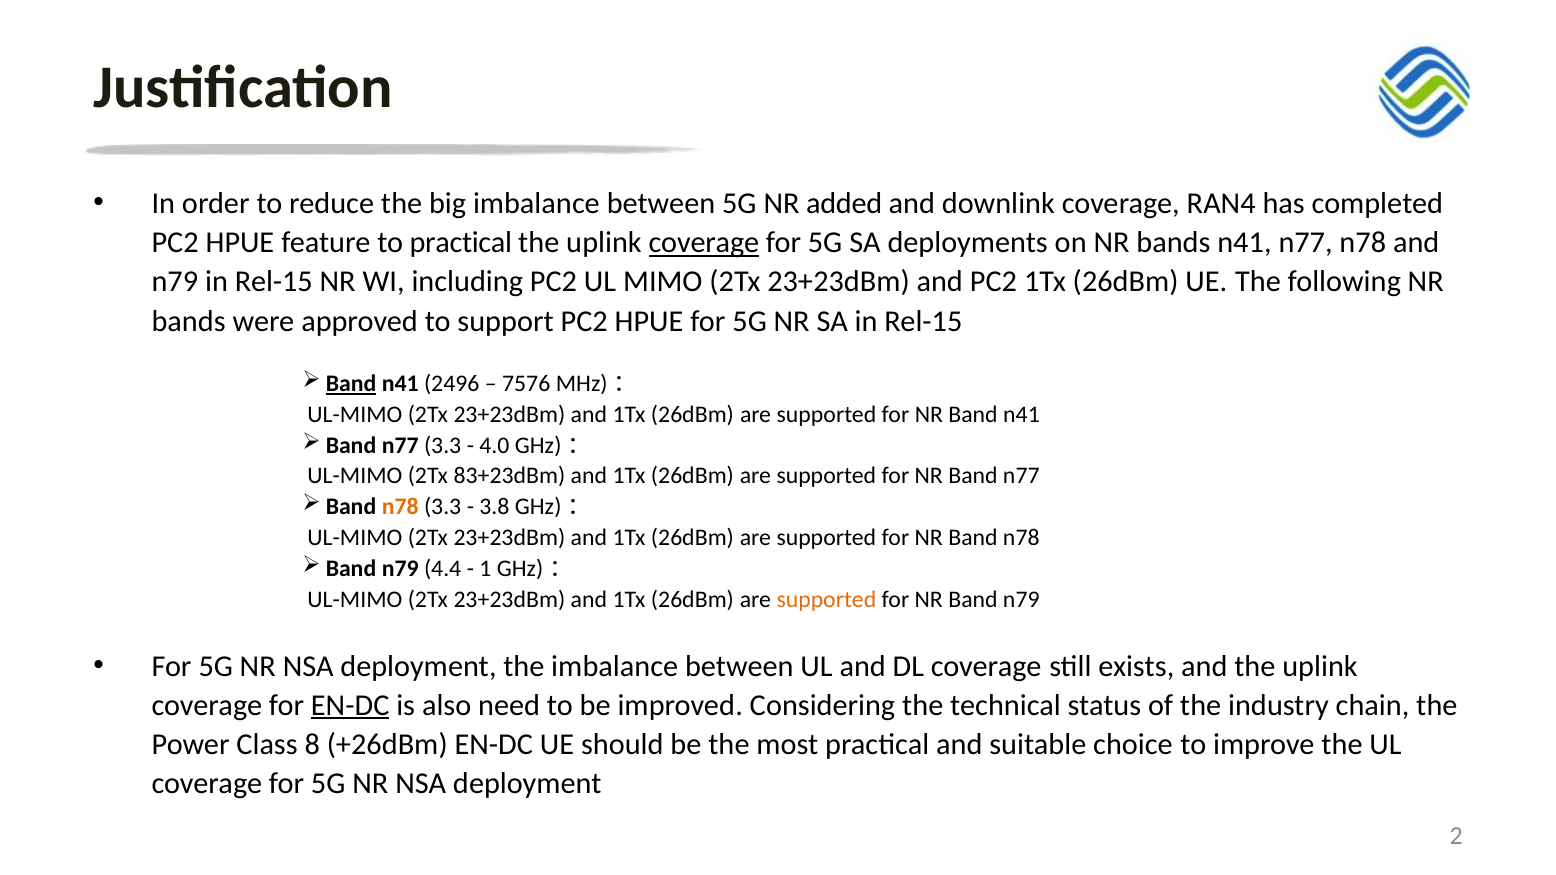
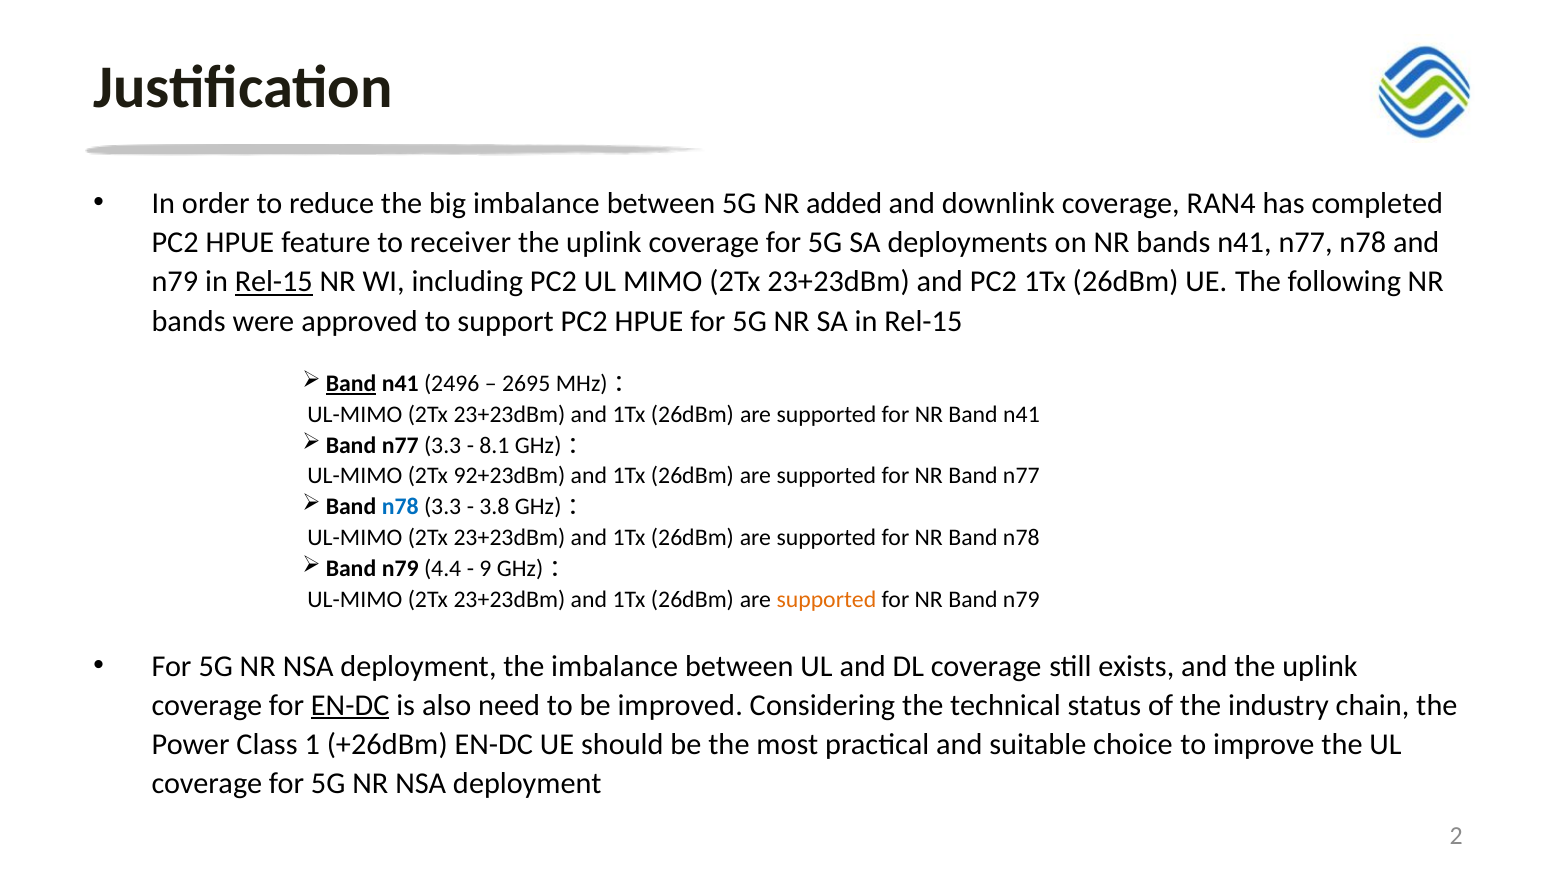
to practical: practical -> receiver (461, 243)
coverage underline: present -> none (704, 243)
Rel-15 underline: none -> present (274, 282)
7576: 7576 -> 2695 (526, 384)
4.0: 4.0 -> 8.1 (494, 445)
83+23dBm: 83+23dBm -> 92+23dBm (509, 476)
n78 colour: orange -> blue (400, 507)
1: 1 -> 9 (485, 569)
8: 8 -> 1 (312, 745)
